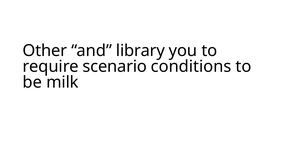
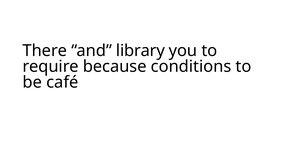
Other: Other -> There (45, 50)
scenario: scenario -> because (115, 66)
milk: milk -> café (62, 82)
